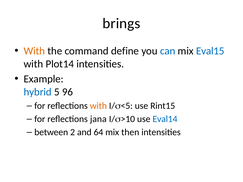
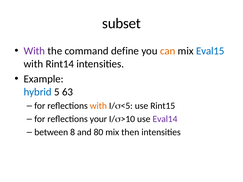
brings: brings -> subset (122, 24)
With colour: orange -> purple (34, 51)
can colour: blue -> orange (168, 51)
Plot14: Plot14 -> Rint14 (60, 64)
96: 96 -> 63 (67, 92)
jana: jana -> your (98, 119)
Eval14 colour: blue -> purple (165, 119)
2: 2 -> 8 (73, 132)
64: 64 -> 80 (98, 132)
